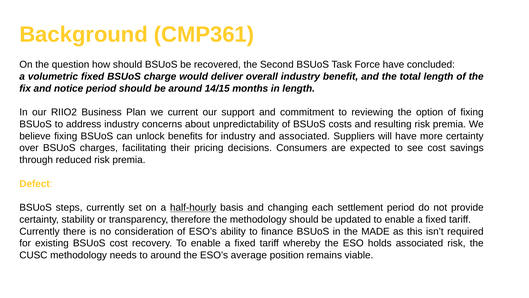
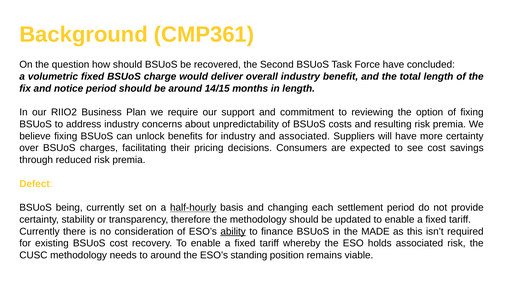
current: current -> require (183, 112)
steps: steps -> being (69, 207)
ability underline: none -> present (233, 231)
average: average -> standing (249, 255)
